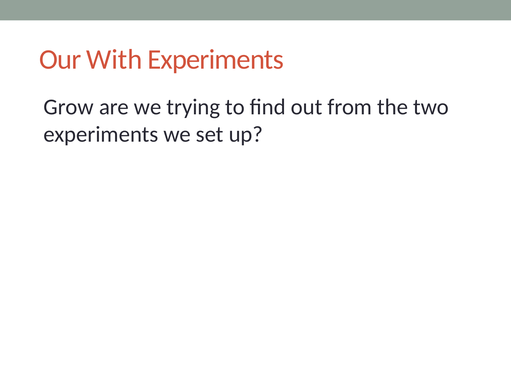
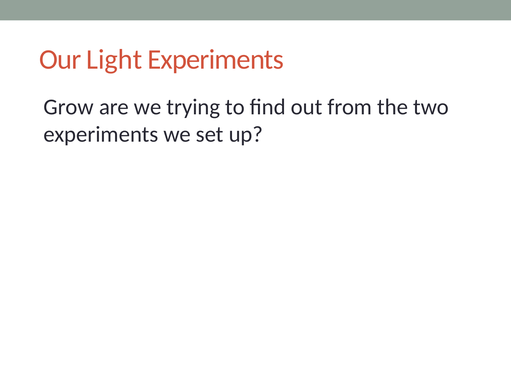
With: With -> Light (114, 59)
